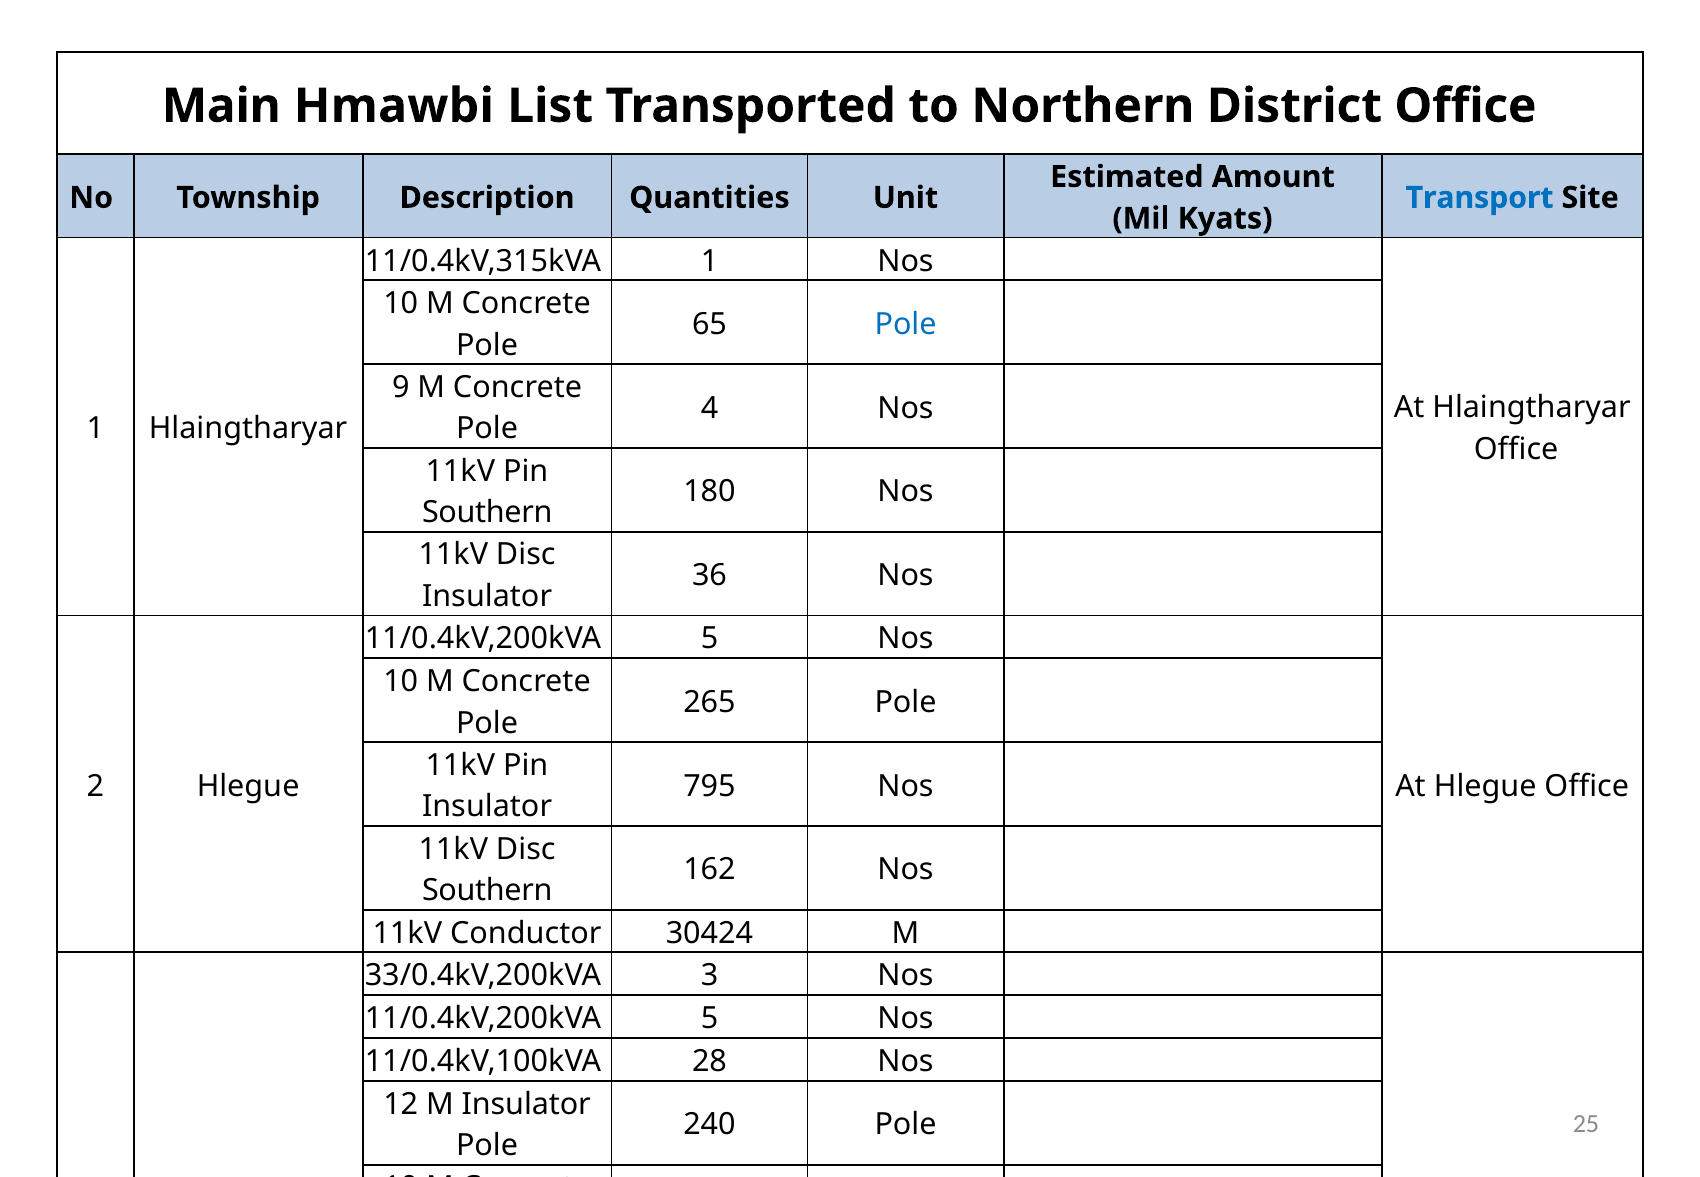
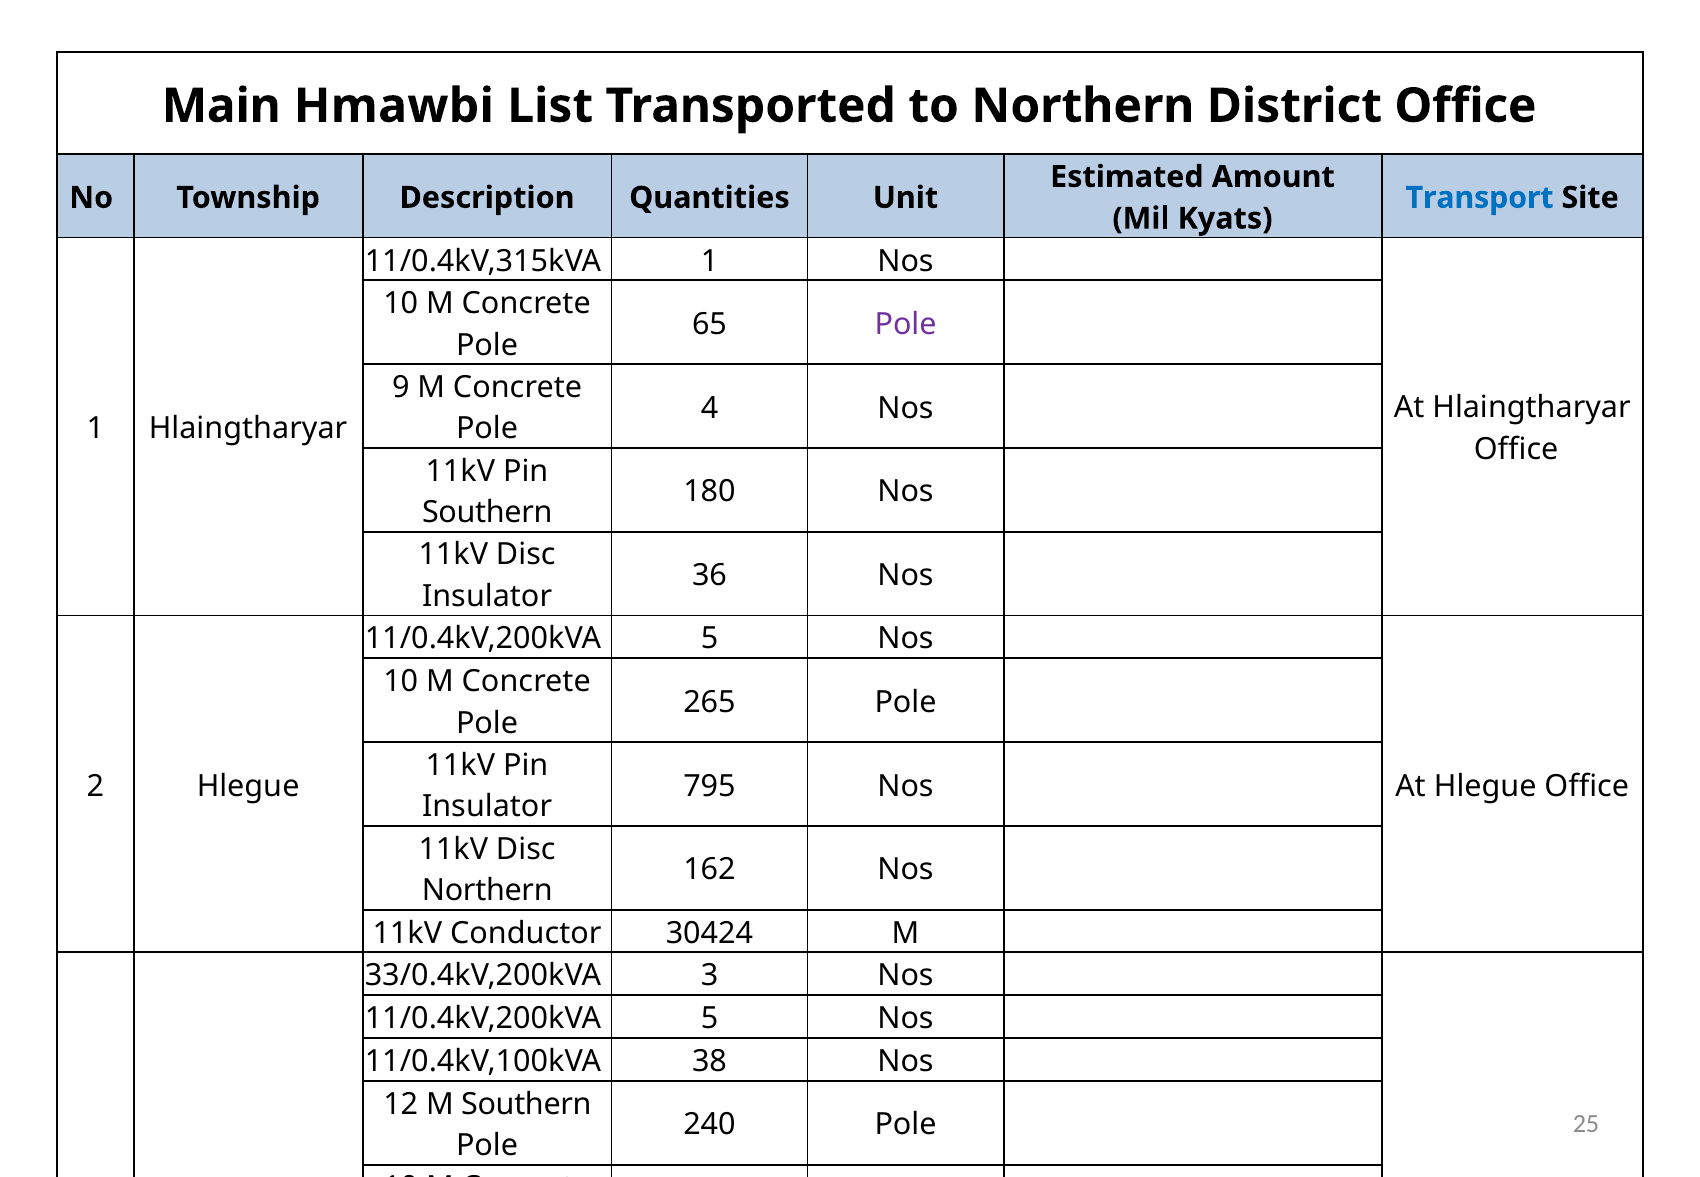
Pole colour: blue -> purple (906, 324)
Southern: Southern -> Northern (487, 890)
28: 28 -> 38 (710, 1061)
M Insulator: Insulator -> Southern (526, 1104)
